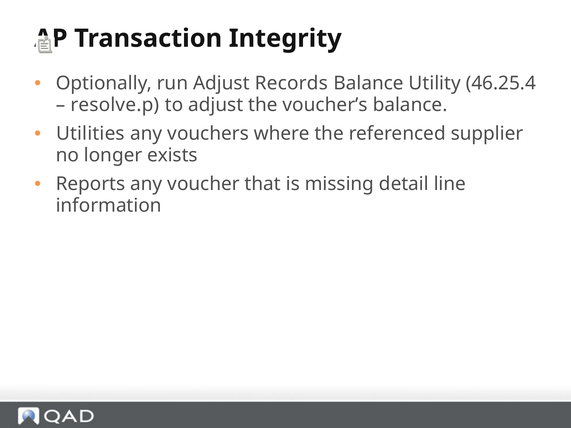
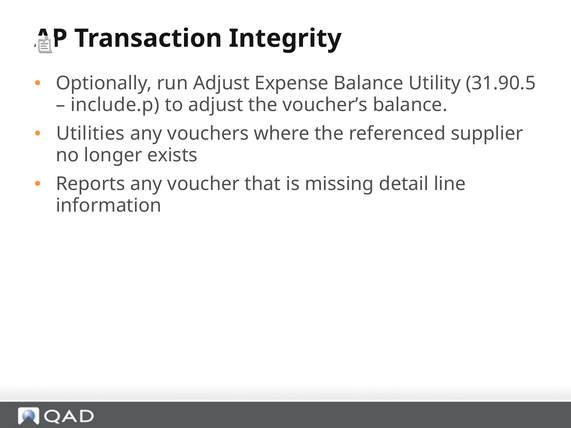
Records: Records -> Expense (292, 83)
46.25.4: 46.25.4 -> 31.90.5 (501, 83)
resolve.p: resolve.p -> include.p (115, 105)
